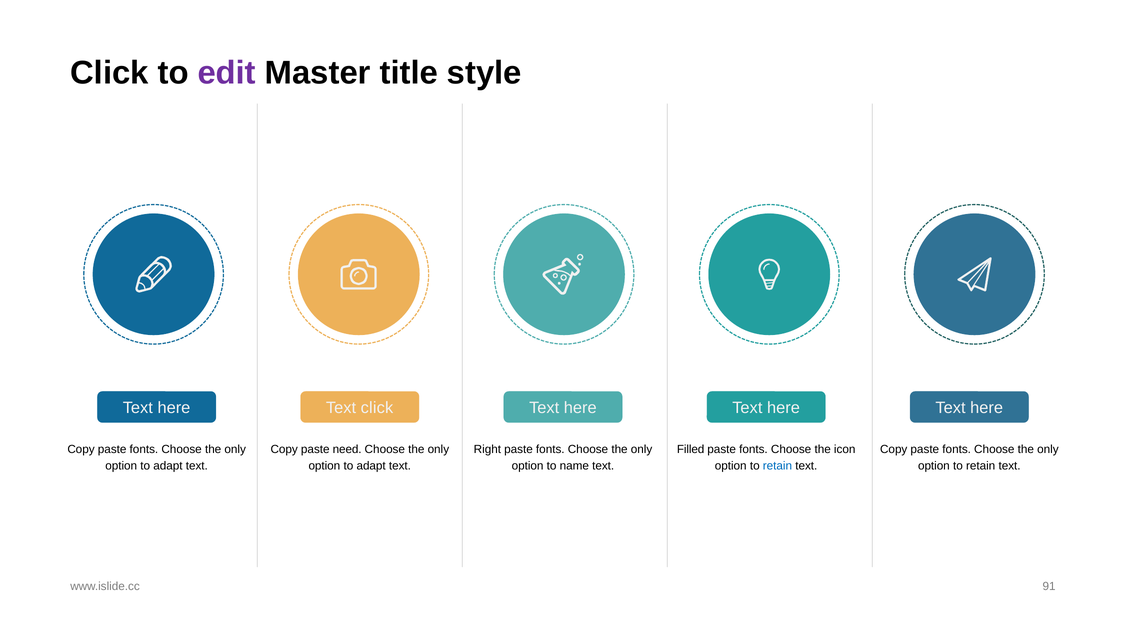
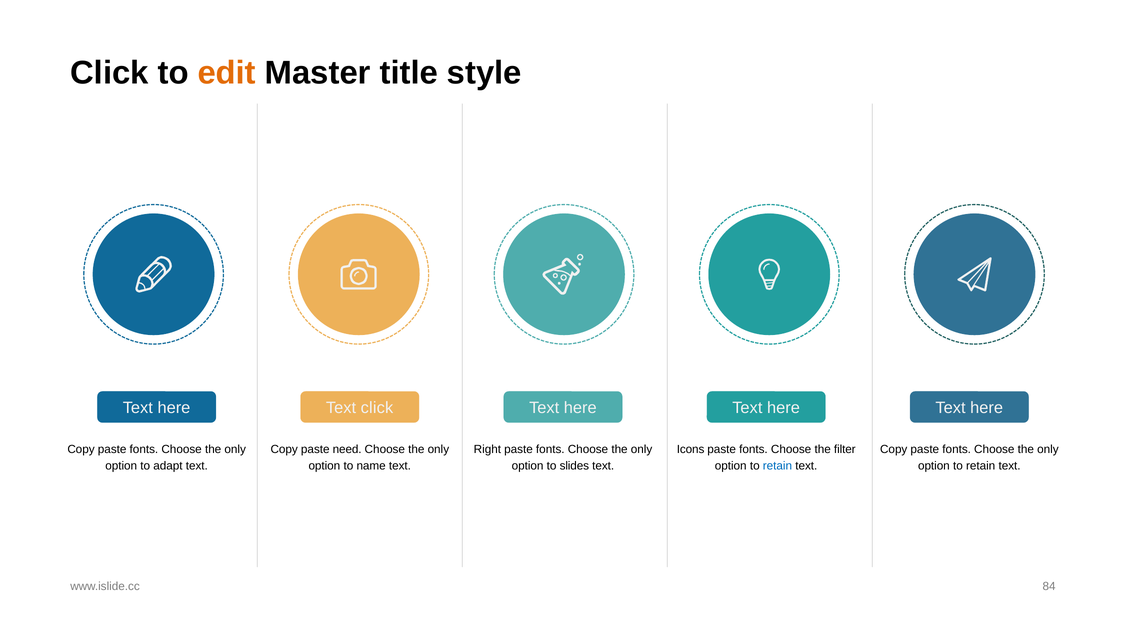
edit colour: purple -> orange (227, 73)
Filled: Filled -> Icons (691, 449)
icon: icon -> filter (845, 449)
adapt: adapt -> name (371, 466)
name: name -> slides (574, 466)
91: 91 -> 84 (1049, 587)
